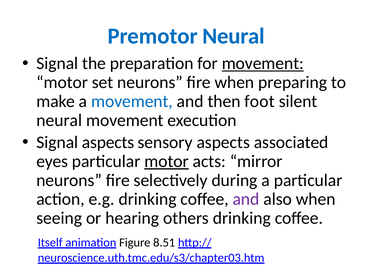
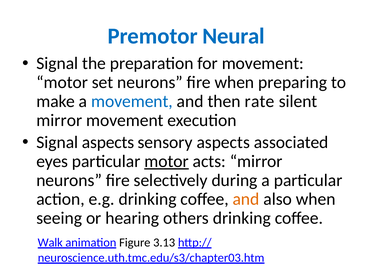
movement underline: present -> none (263, 63)
foot: foot -> rate (260, 101)
neural: neural -> mirror (59, 120)
and colour: purple -> orange (246, 199)
Itself: Itself -> Walk (50, 243)
8.51: 8.51 -> 3.13 (164, 243)
